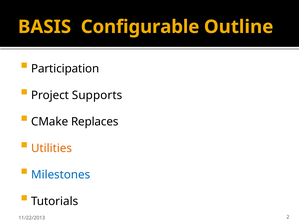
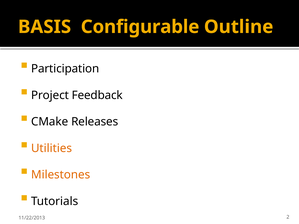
Supports: Supports -> Feedback (97, 95)
Replaces: Replaces -> Releases (95, 122)
Milestones colour: blue -> orange (61, 175)
